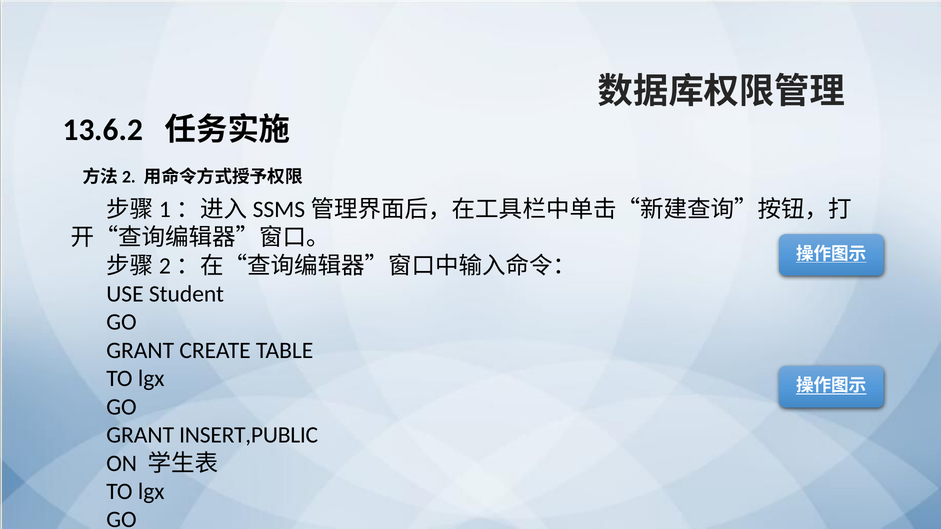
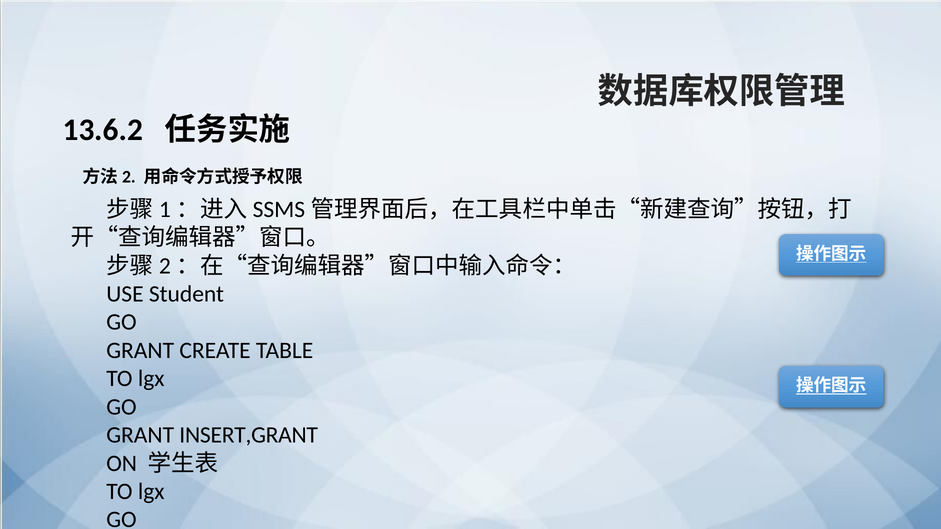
INSERT,PUBLIC: INSERT,PUBLIC -> INSERT,GRANT (249, 435)
